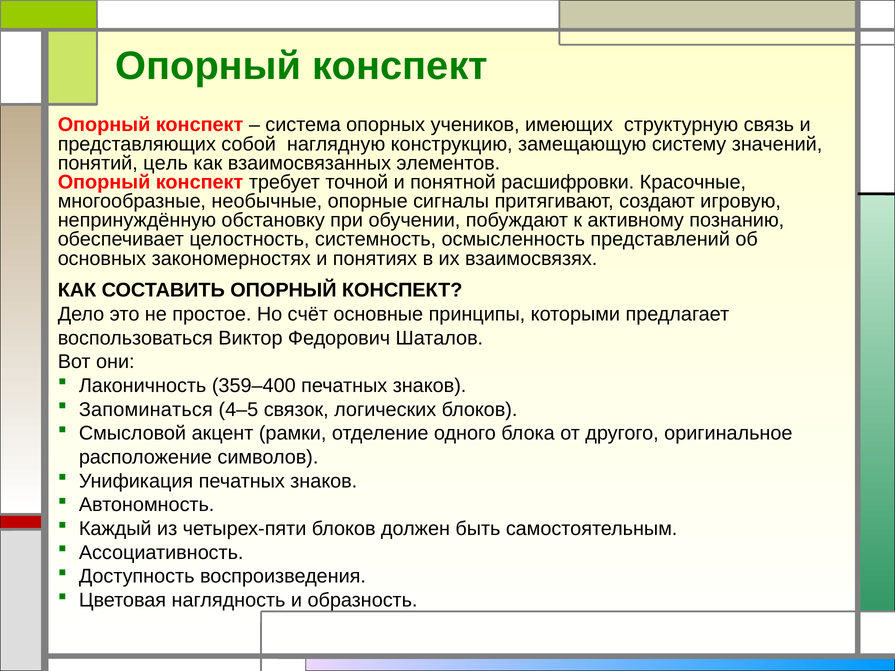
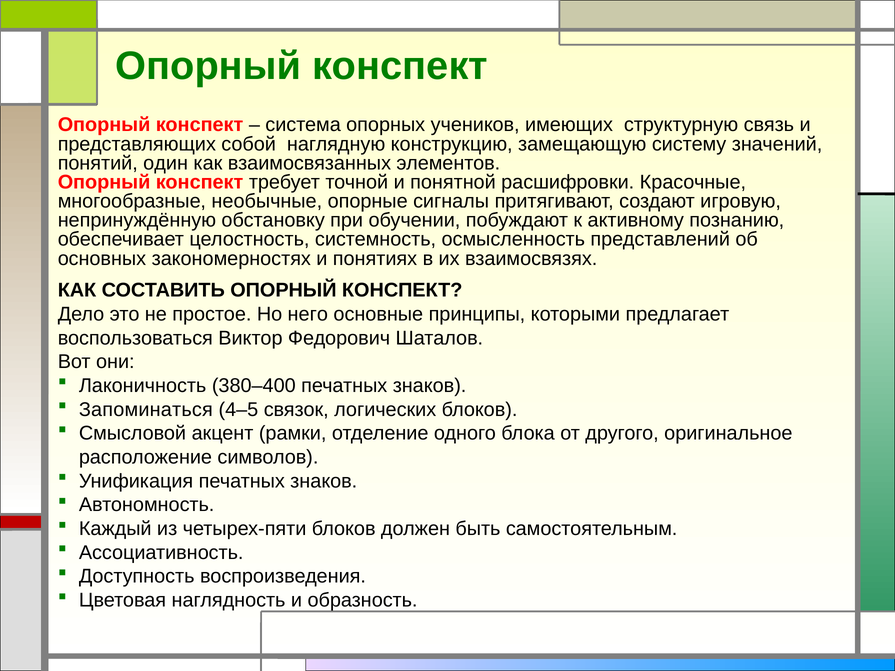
цель: цель -> один (166, 163)
счёт: счёт -> него (308, 314)
359–400: 359–400 -> 380–400 (254, 386)
